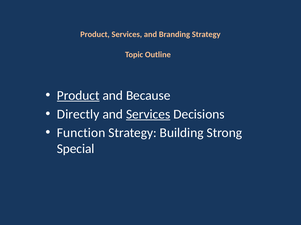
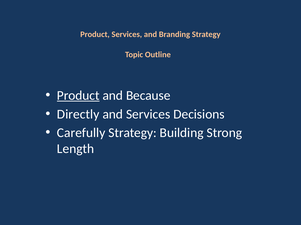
Services underline: present -> none (148, 114)
Function: Function -> Carefully (81, 133)
Special: Special -> Length (76, 149)
